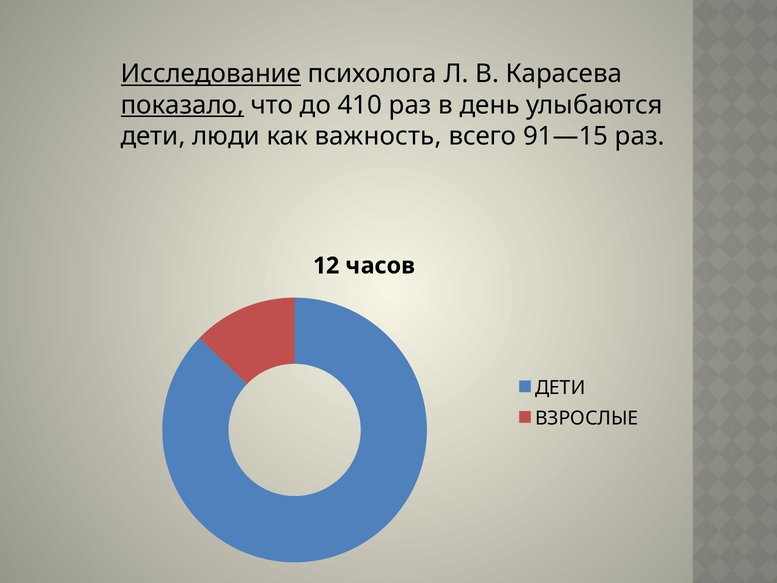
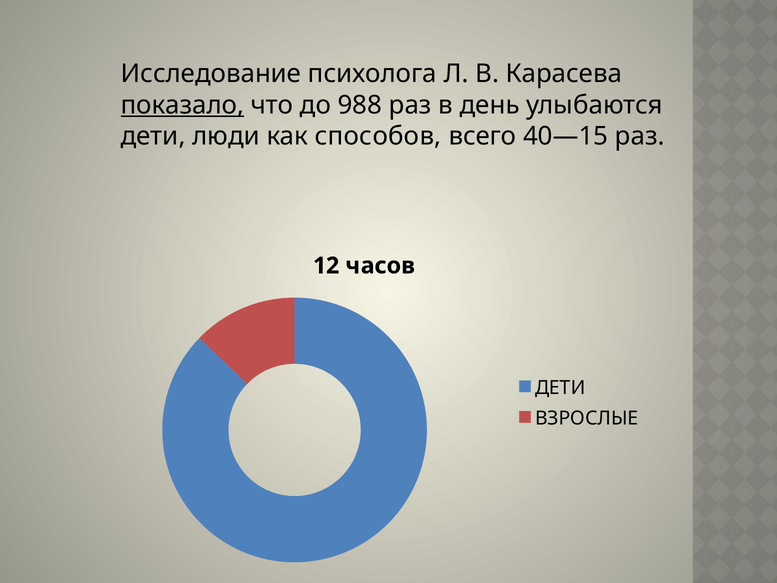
Исследование underline: present -> none (211, 74)
410: 410 -> 988 (360, 105)
важность: важность -> способов (378, 136)
91—15: 91—15 -> 40—15 (566, 136)
